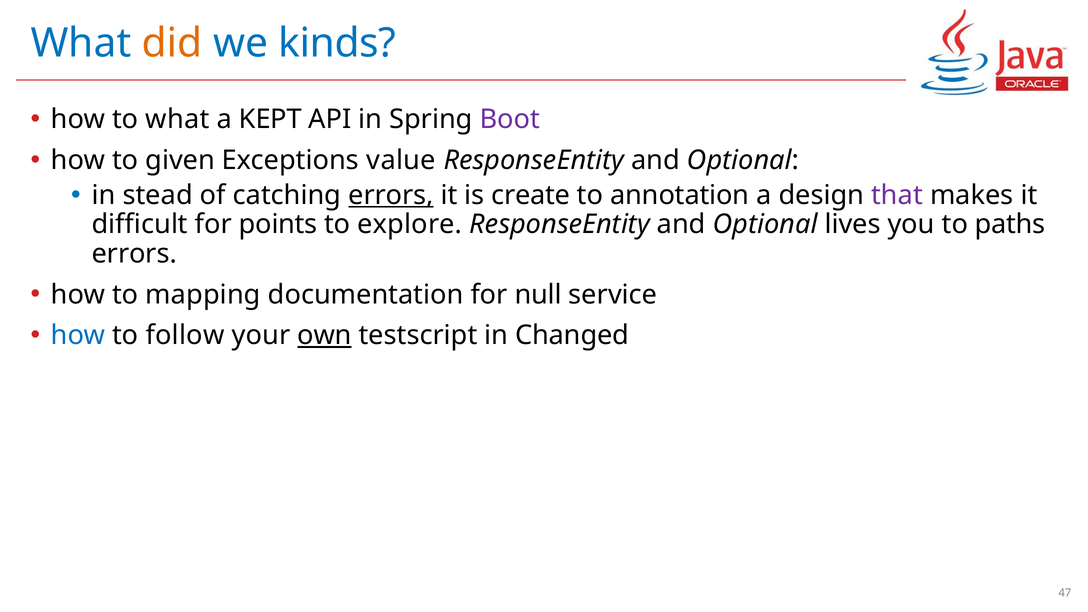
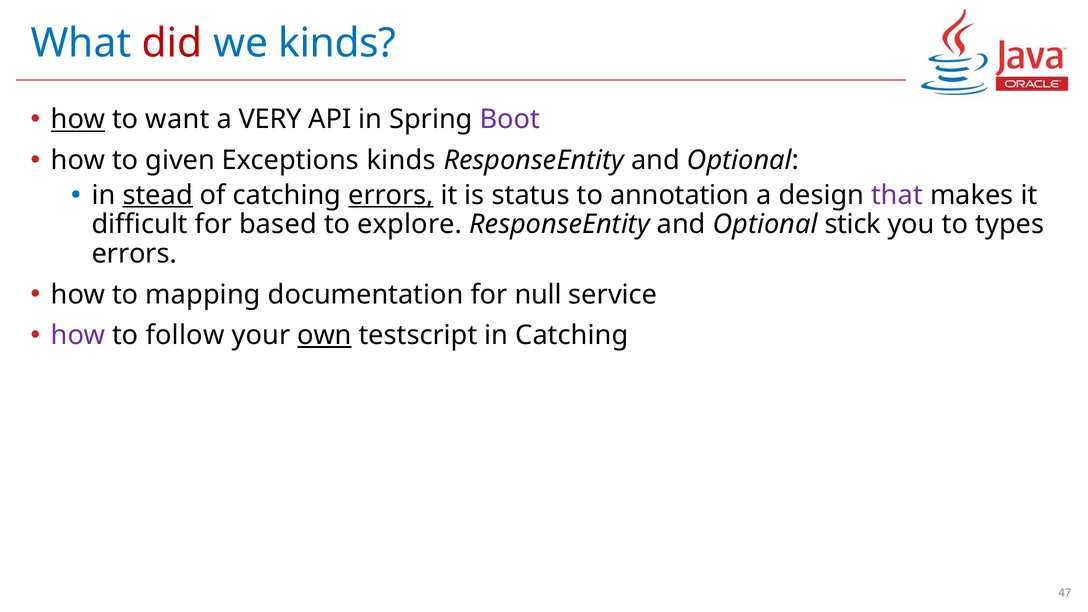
did colour: orange -> red (172, 43)
how underline: none -> present (78, 119)
to what: what -> want (177, 119)
KEPT: KEPT -> VERY (270, 119)
Exceptions value: value -> kinds (401, 160)
stead underline: none -> present (158, 195)
create: create -> status (531, 195)
points: points -> based (278, 225)
lives: lives -> stick (853, 225)
paths: paths -> types (1010, 225)
how colour: blue -> purple (78, 335)
in Changed: Changed -> Catching (572, 335)
